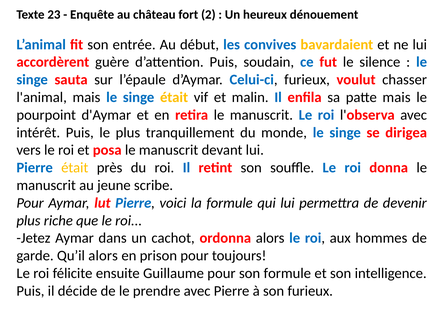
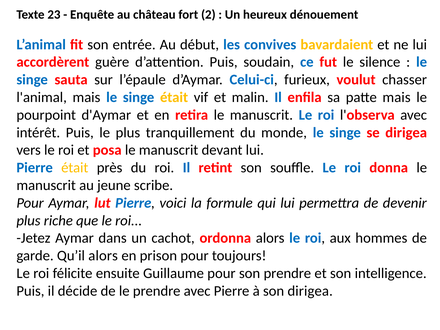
son formule: formule -> prendre (287, 273)
son furieux: furieux -> dirigea (310, 291)
